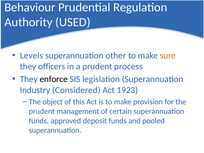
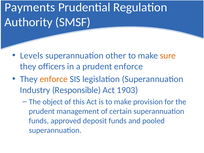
Behaviour: Behaviour -> Payments (30, 7)
USED: USED -> SMSF (73, 22)
prudent process: process -> enforce (129, 66)
enforce colour: black -> orange (54, 79)
Considered: Considered -> Responsible (76, 90)
1923: 1923 -> 1903 (127, 90)
